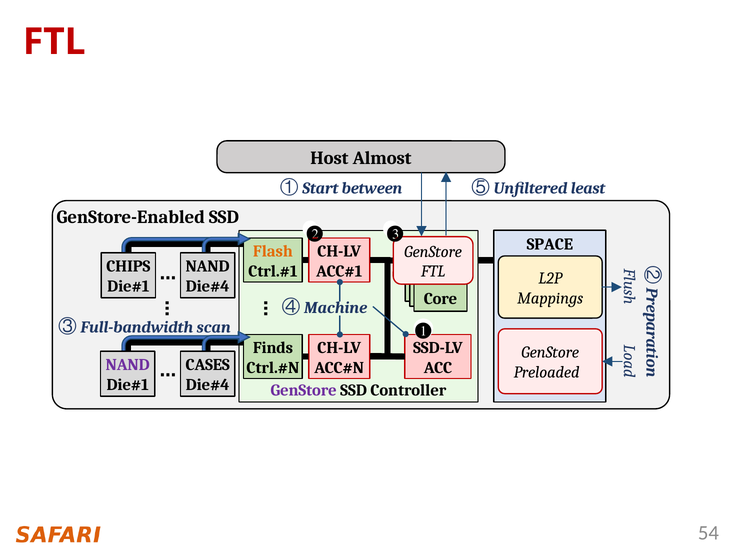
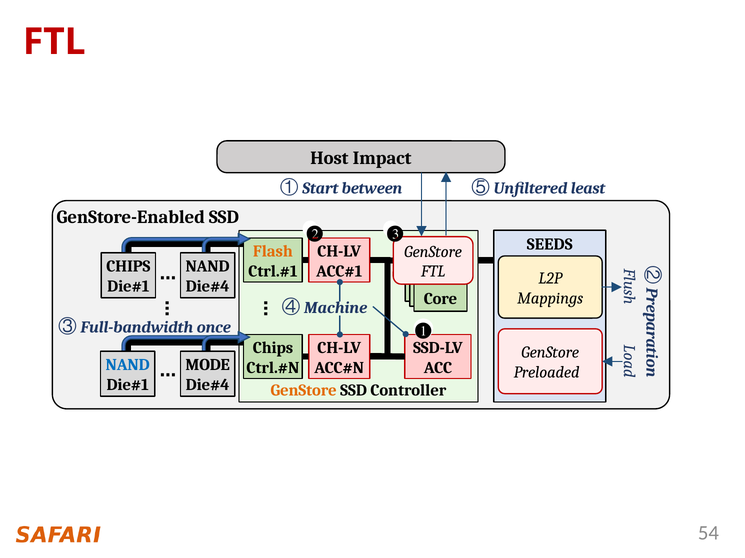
Almost: Almost -> Impact (382, 158)
SPACE: SPACE -> SEEDS (550, 245)
scan: scan -> once (214, 328)
Finds: Finds -> Chips (273, 348)
NAND colour: purple -> blue (128, 365)
CASES: CASES -> MODE (208, 365)
GenStore colour: purple -> orange (304, 391)
